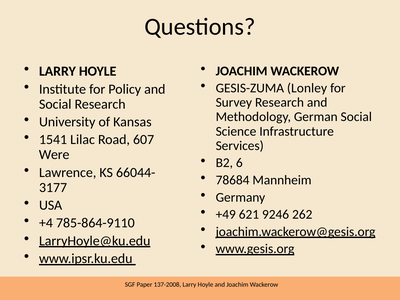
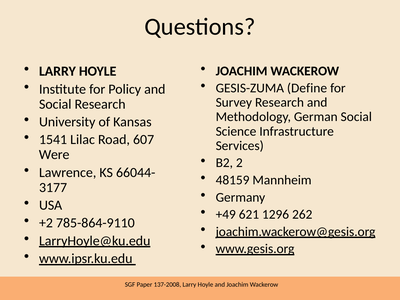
Lonley: Lonley -> Define (307, 88)
6: 6 -> 2 (239, 163)
78684: 78684 -> 48159 (233, 180)
9246: 9246 -> 1296 (276, 214)
+4: +4 -> +2 (46, 223)
